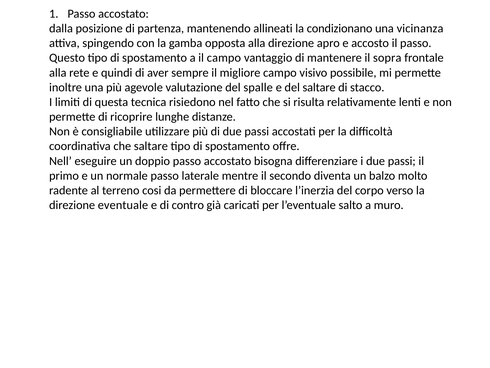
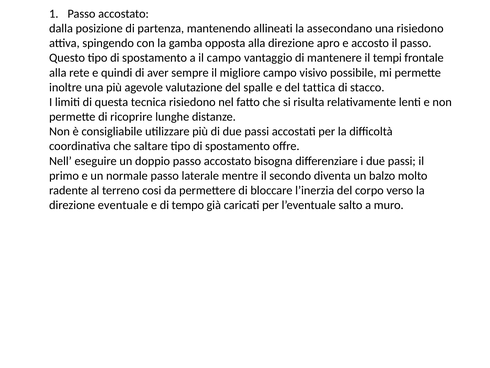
condizionano: condizionano -> assecondano (340, 28)
una vicinanza: vicinanza -> risiedono (420, 28)
sopra: sopra -> tempi (387, 58)
del saltare: saltare -> tattica (319, 87)
contro: contro -> tempo (188, 205)
